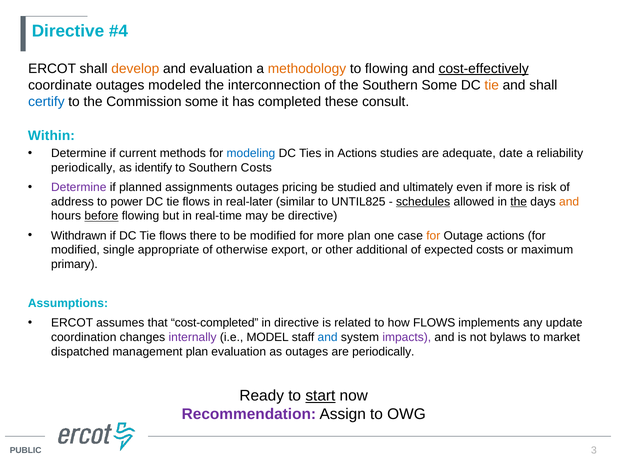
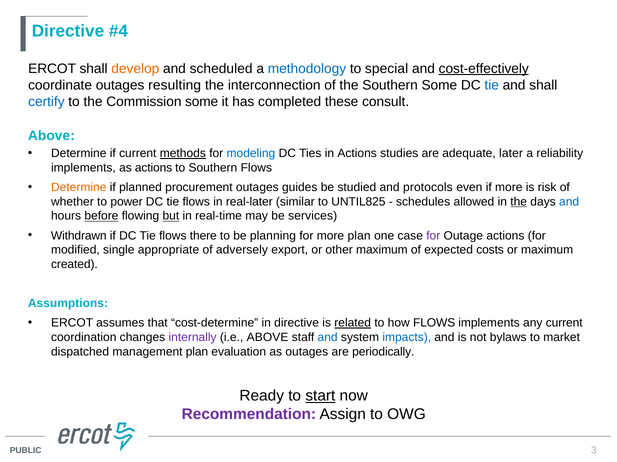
and evaluation: evaluation -> scheduled (221, 69)
methodology colour: orange -> blue (307, 69)
to flowing: flowing -> special (387, 69)
modeled: modeled -> resulting (175, 85)
tie colour: orange -> blue (492, 85)
Within: Within -> Above (51, 136)
methods underline: none -> present (183, 154)
date: date -> later (511, 154)
periodically: periodically -> implements (83, 168)
as identify: identify -> actions (154, 168)
Southern Costs: Costs -> Flows (256, 168)
Determine colour: purple -> orange (79, 188)
assignments: assignments -> procurement (199, 188)
pricing: pricing -> guides (300, 188)
ultimately: ultimately -> protocols (428, 188)
address: address -> whether (72, 202)
schedules underline: present -> none (423, 202)
and colour: orange -> blue (569, 202)
but underline: none -> present (171, 216)
be directive: directive -> services (313, 216)
be modified: modified -> planning (273, 236)
for colour: orange -> purple (433, 236)
otherwise: otherwise -> adversely (242, 250)
other additional: additional -> maximum (382, 250)
primary: primary -> created (74, 265)
cost-completed: cost-completed -> cost-determine (215, 323)
related underline: none -> present (353, 323)
any update: update -> current (564, 323)
i.e MODEL: MODEL -> ABOVE (268, 338)
impacts colour: purple -> blue (407, 338)
